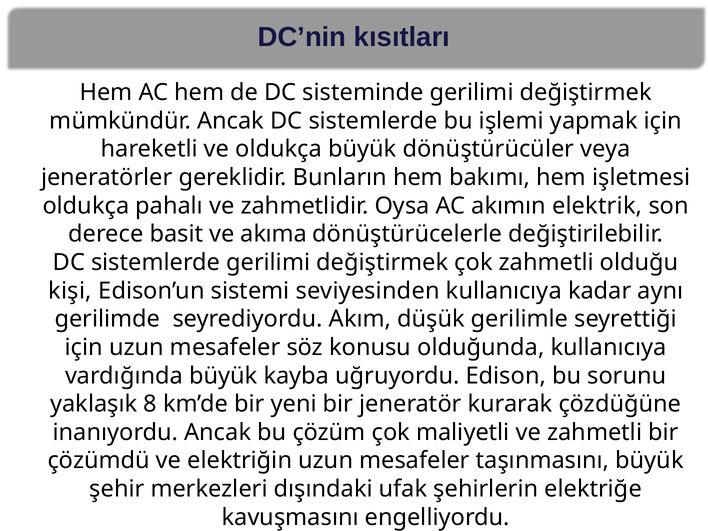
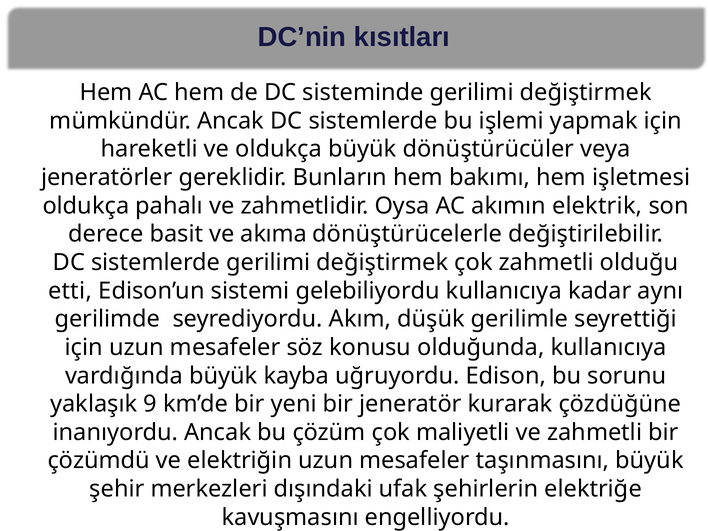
kişi: kişi -> etti (70, 291)
seviyesinden: seviyesinden -> gelebiliyordu (368, 291)
8: 8 -> 9 (150, 404)
